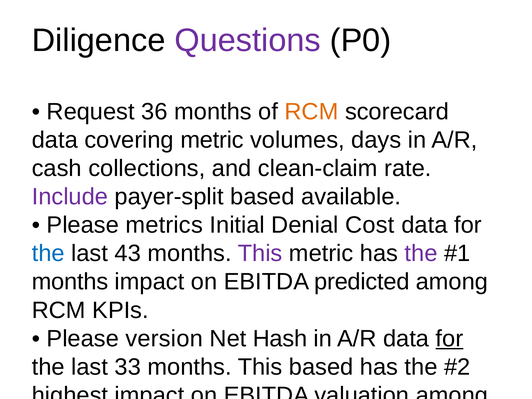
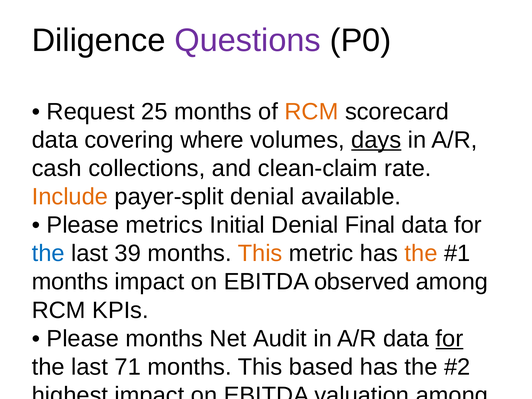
Request 36: 36 -> 25 (154, 112)
covering metric: metric -> where (212, 140)
days underline: none -> present (376, 140)
Include colour: purple -> orange (70, 197)
payer-split based: based -> denial (262, 197)
Denial Cost: Cost -> Final (370, 225)
43: 43 -> 39 (128, 253)
This colour: purple -> orange (260, 253)
the colour: purple -> orange (421, 253)
predicted: predicted -> observed (362, 282)
Please version: version -> months (164, 339)
Hash: Hash -> Audit (280, 339)
33: 33 -> 71 (128, 367)
